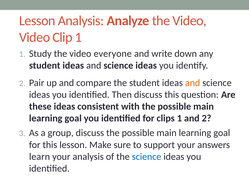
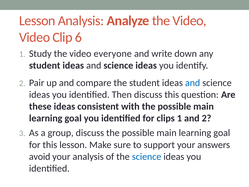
Clip 1: 1 -> 6 (78, 37)
and colour: orange -> blue (193, 83)
learn: learn -> avoid (40, 156)
